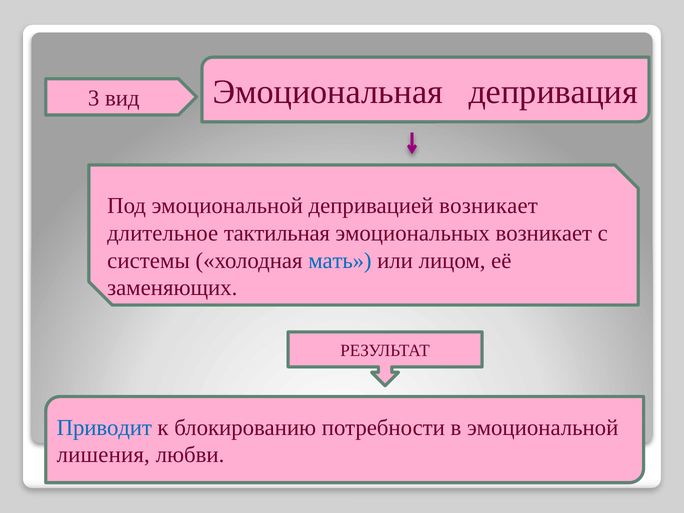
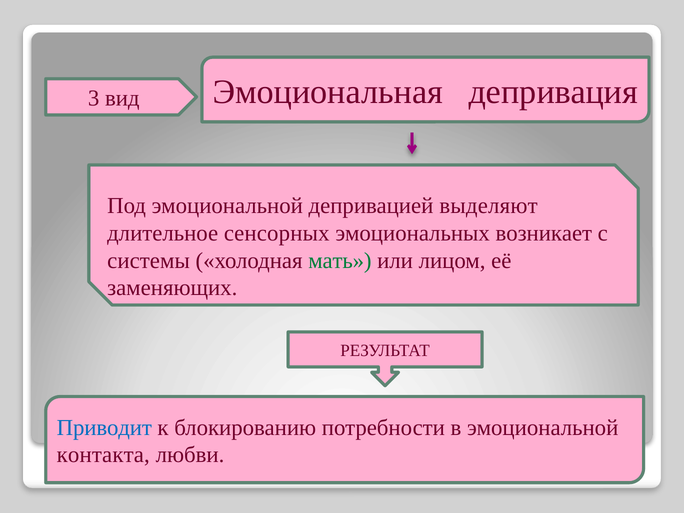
депривацией возникает: возникает -> выделяют (489, 206)
тактильная: тактильная -> сенсорных (277, 233)
мать colour: blue -> green (340, 260)
лишения: лишения -> контакта (103, 455)
